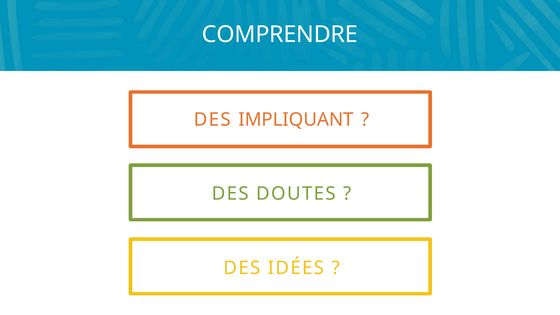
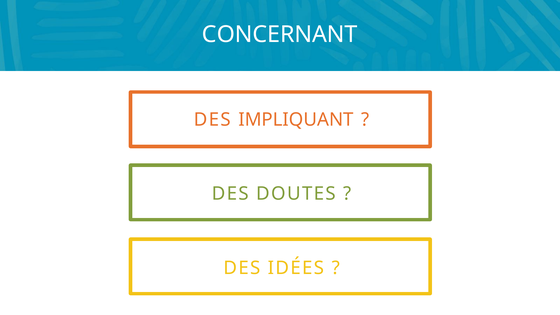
COMPRENDRE: COMPRENDRE -> CONCERNANT (280, 34)
